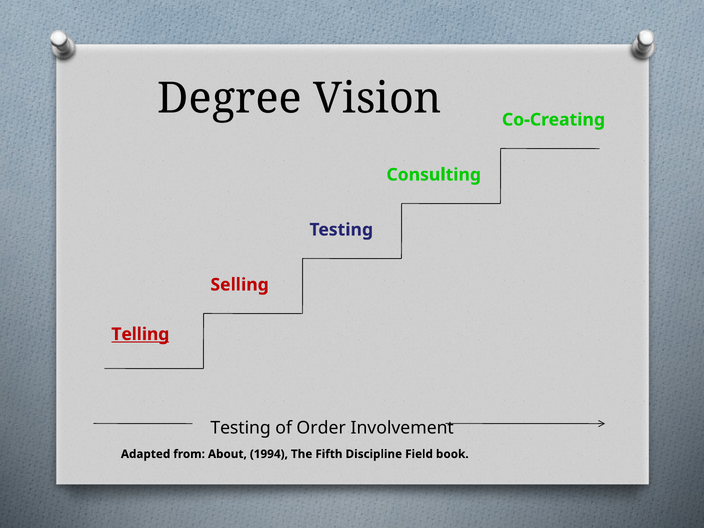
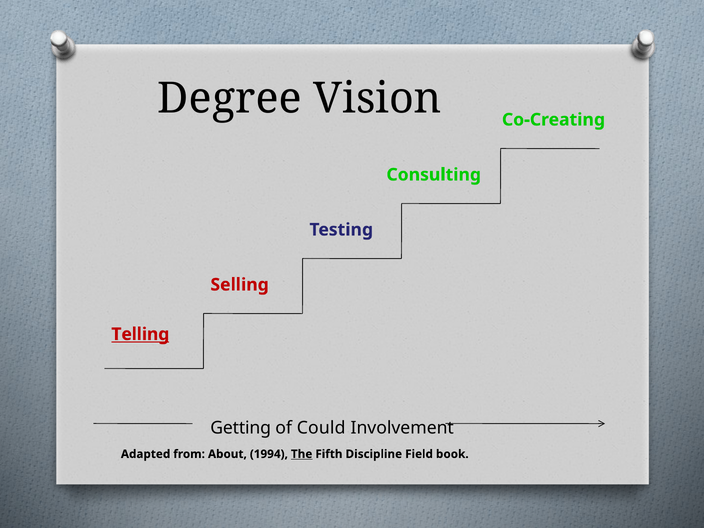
Testing: Testing -> Getting (241, 428)
Order: Order -> Could (321, 428)
The underline: none -> present (302, 454)
